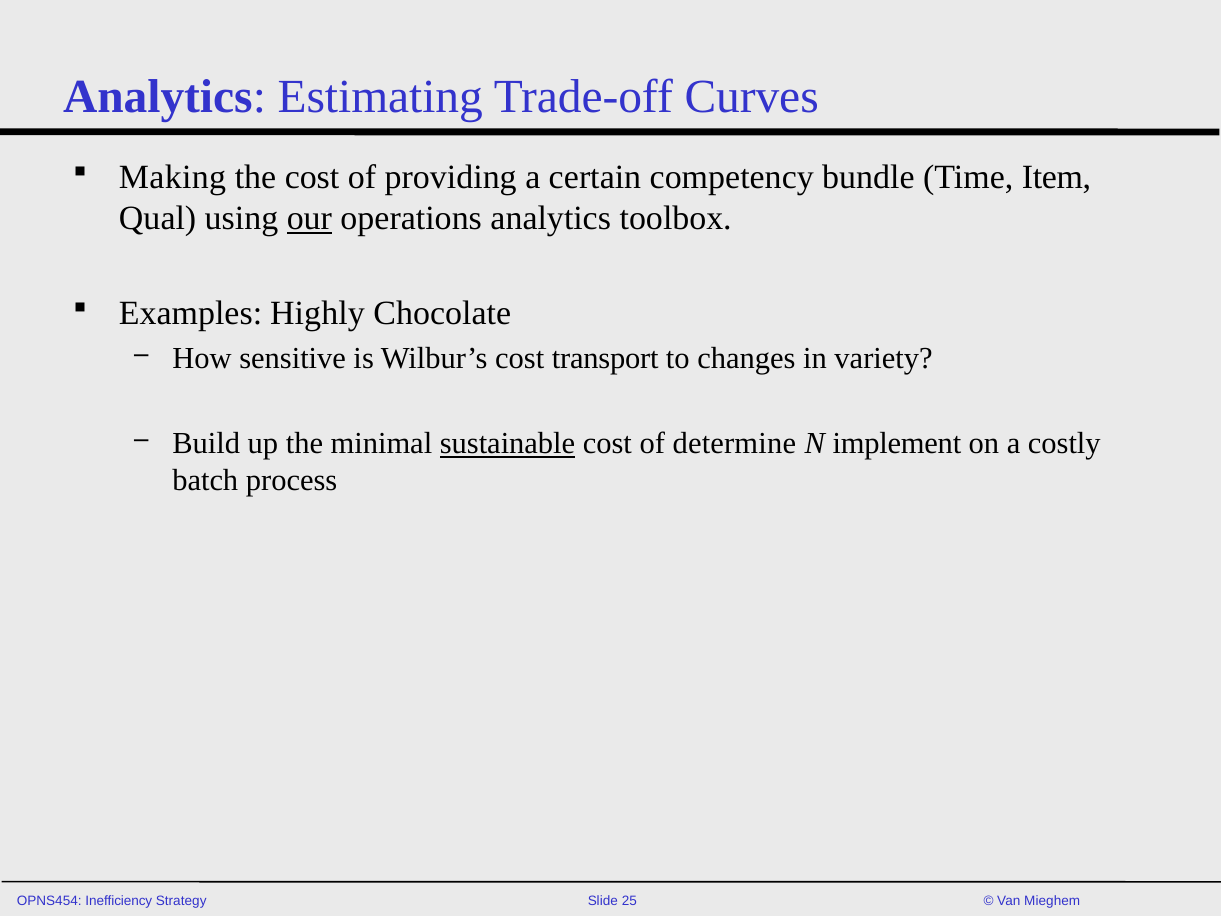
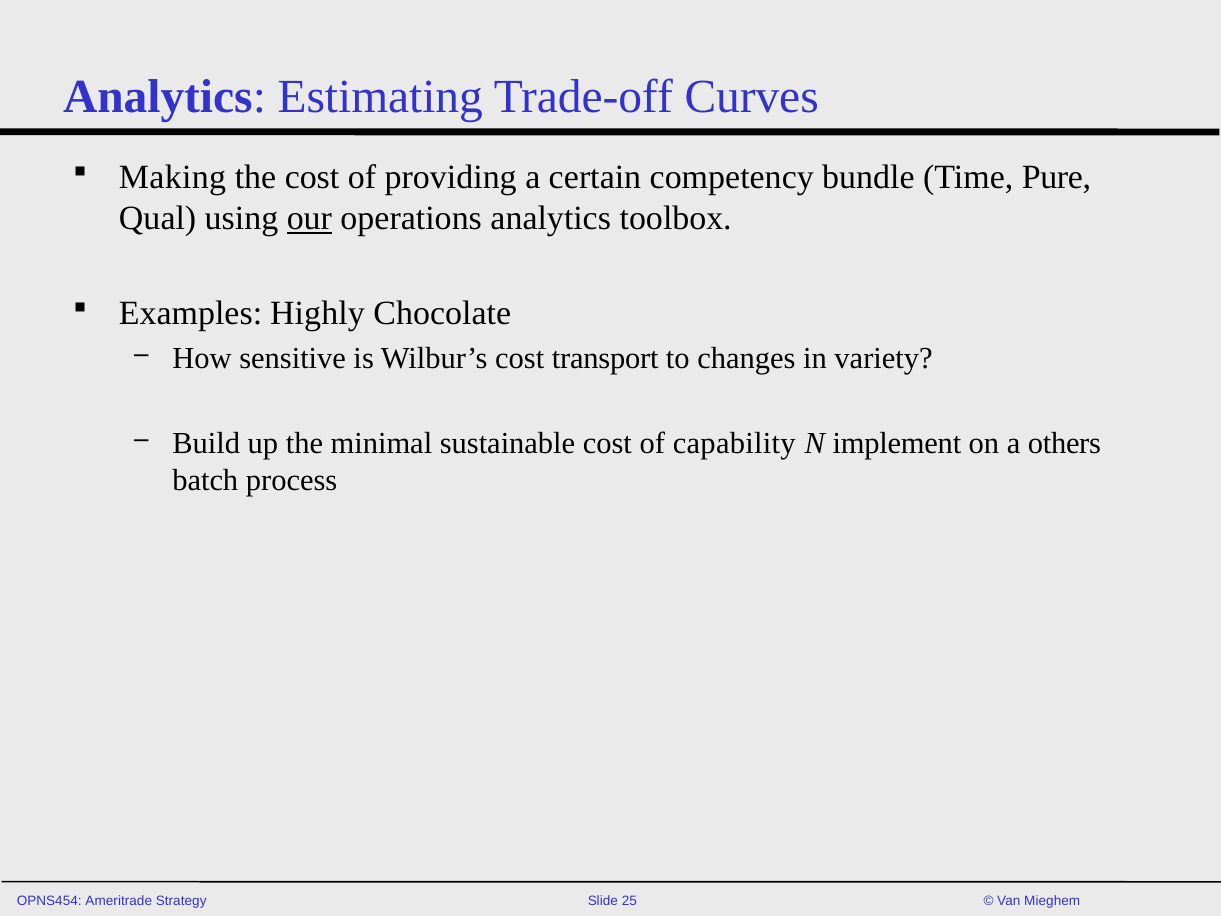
Item: Item -> Pure (1056, 178)
sustainable underline: present -> none (508, 443)
determine: determine -> capability (734, 443)
costly: costly -> others (1064, 443)
Inefficiency: Inefficiency -> Ameritrade (119, 900)
